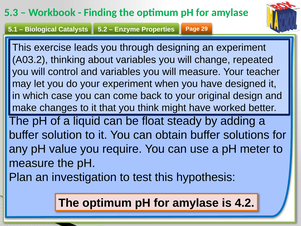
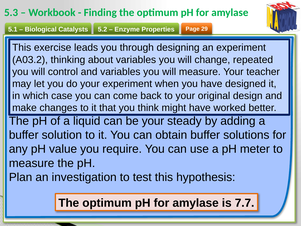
be float: float -> your (153, 121)
4.2: 4.2 -> 7.7 (245, 203)
